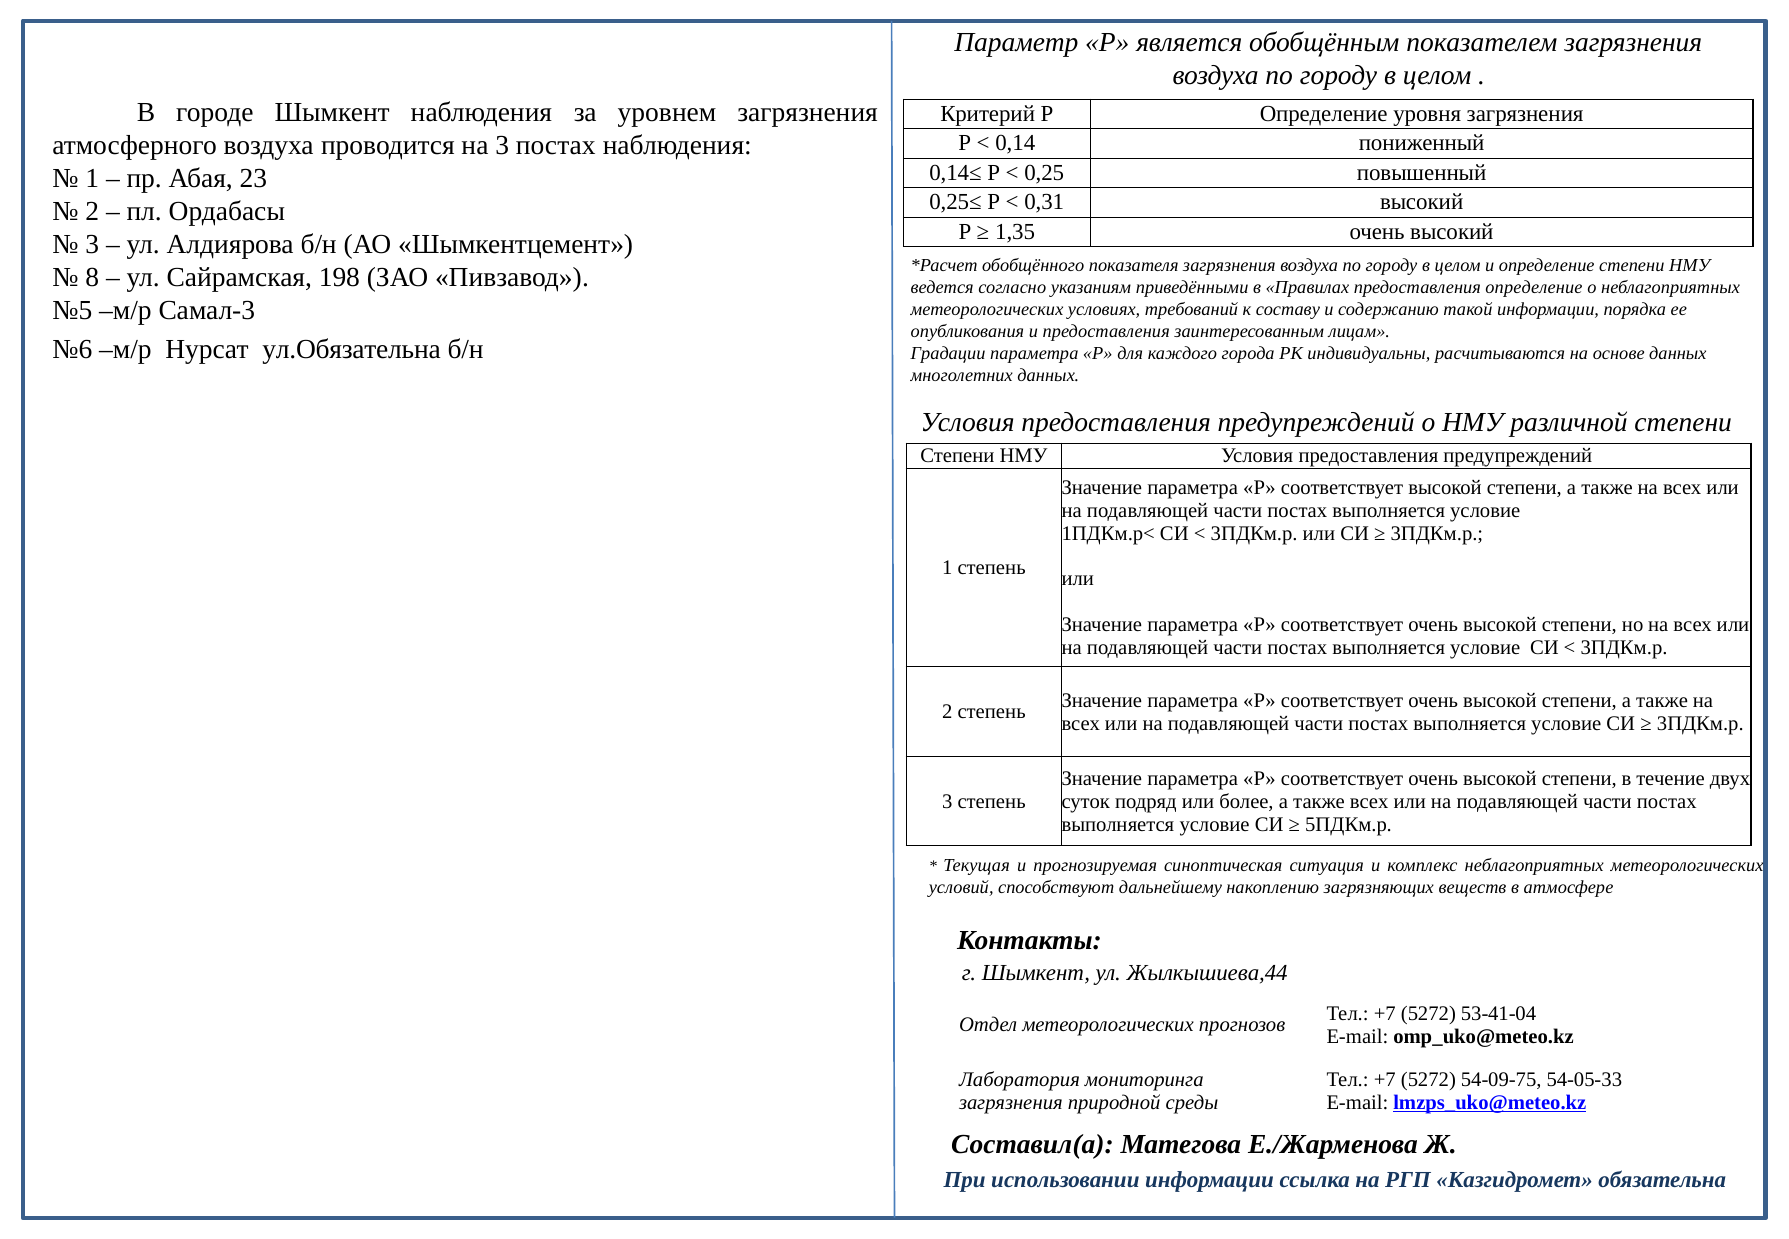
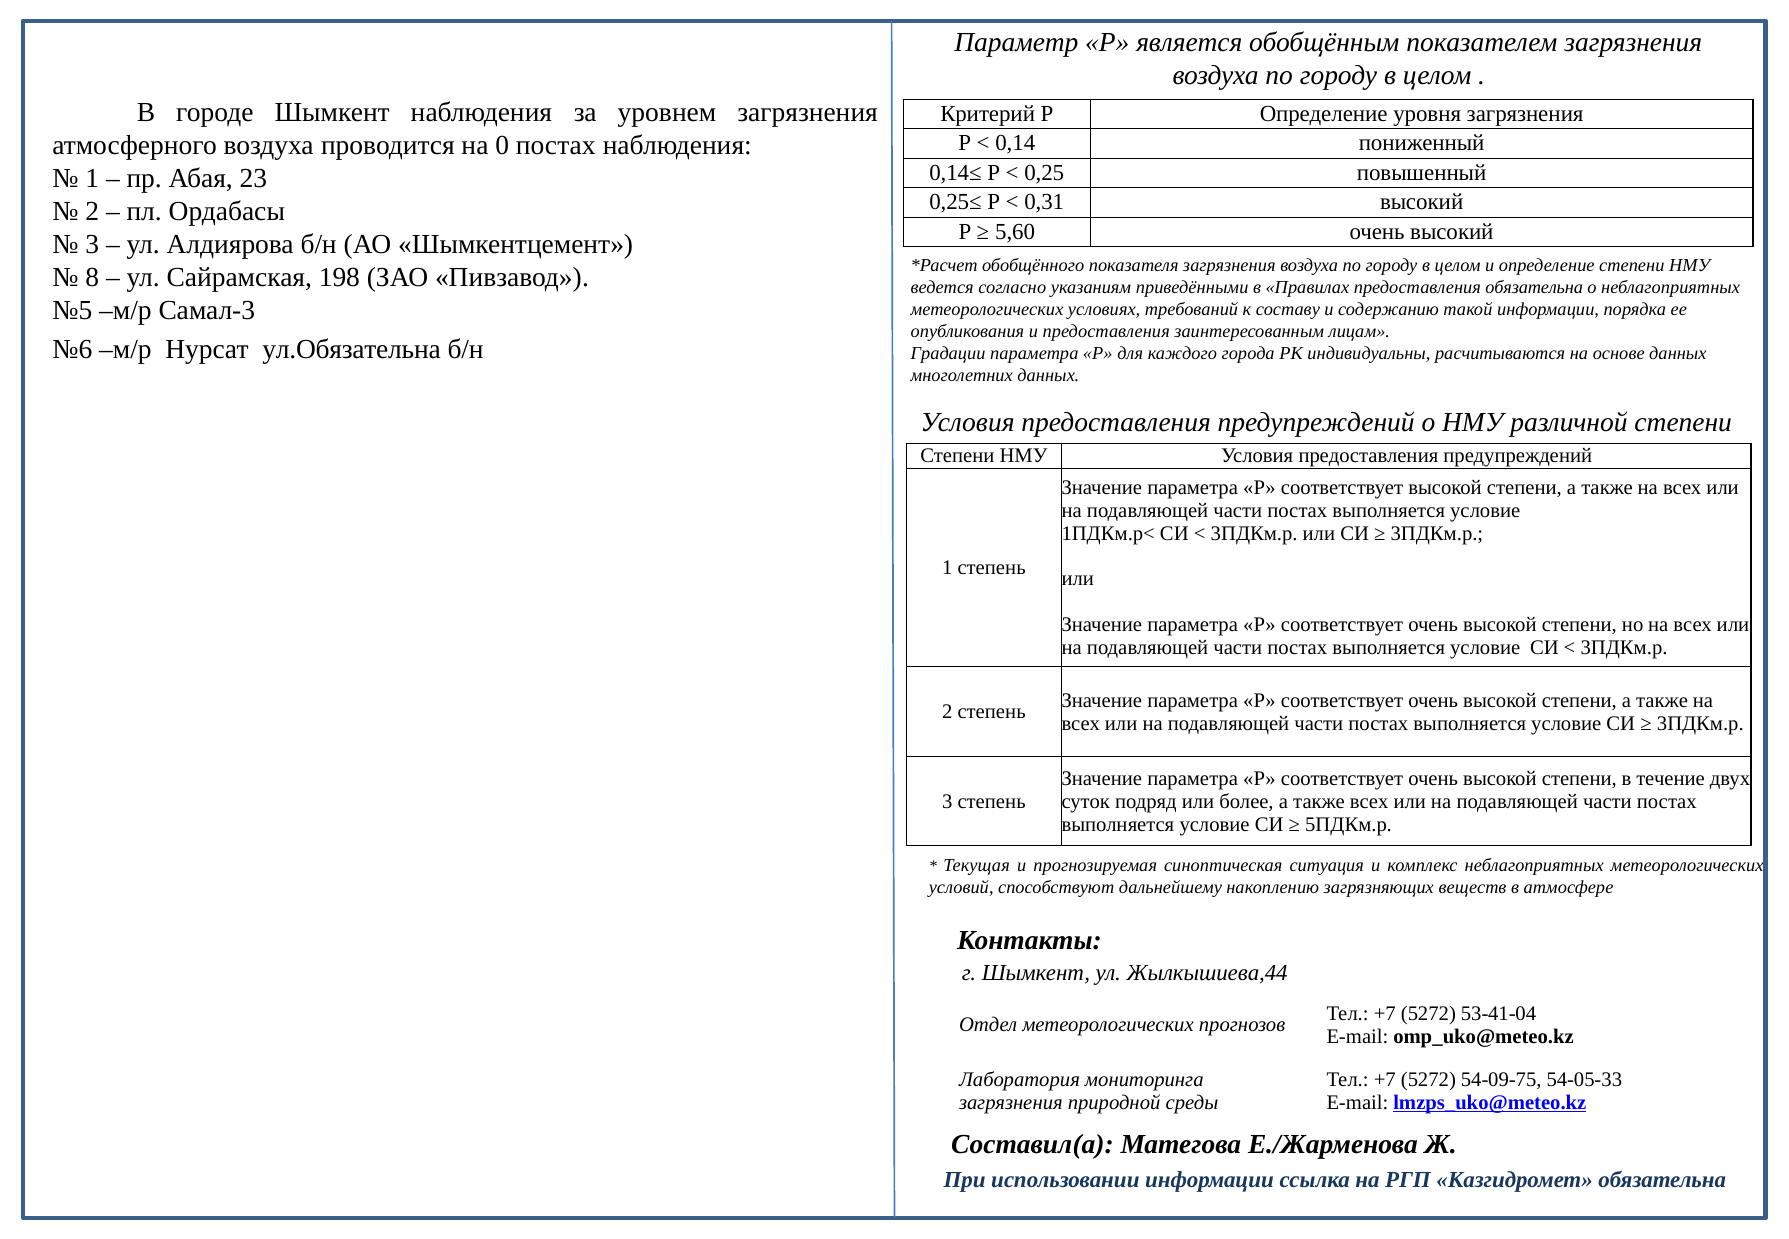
на 3: 3 -> 0 (502, 146)
1,35: 1,35 -> 5,60 (1015, 232)
предоставления определение: определение -> обязательна (1534, 288)
